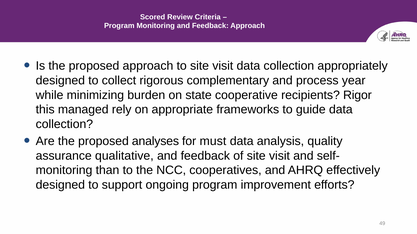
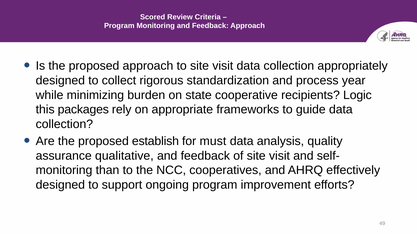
complementary: complementary -> standardization (228, 81)
Rigor: Rigor -> Logic (357, 95)
managed: managed -> packages (83, 110)
analyses: analyses -> establish (155, 141)
